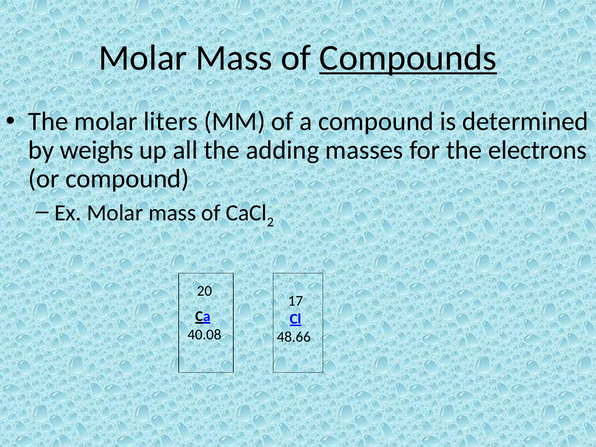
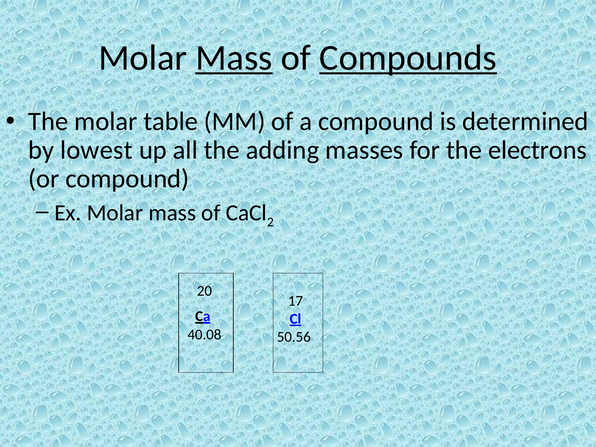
Mass underline: none -> present (234, 58)
liters: liters -> table (171, 121)
weighs: weighs -> lowest (96, 150)
48.66: 48.66 -> 50.56 (294, 337)
